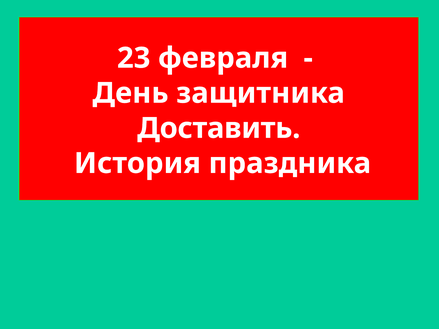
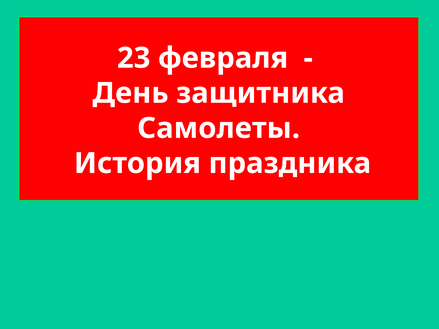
Доставить: Доставить -> Самолеты (219, 128)
